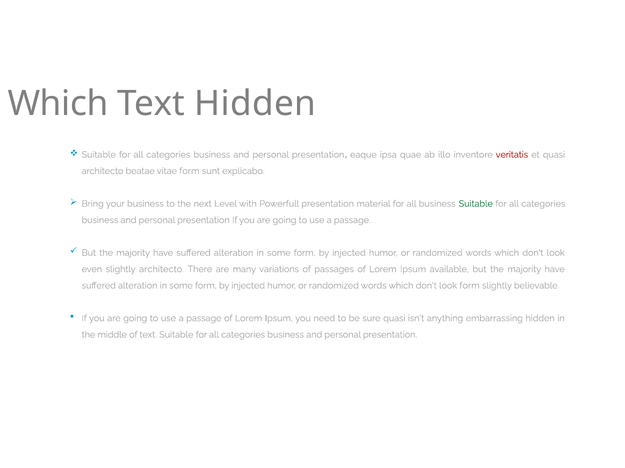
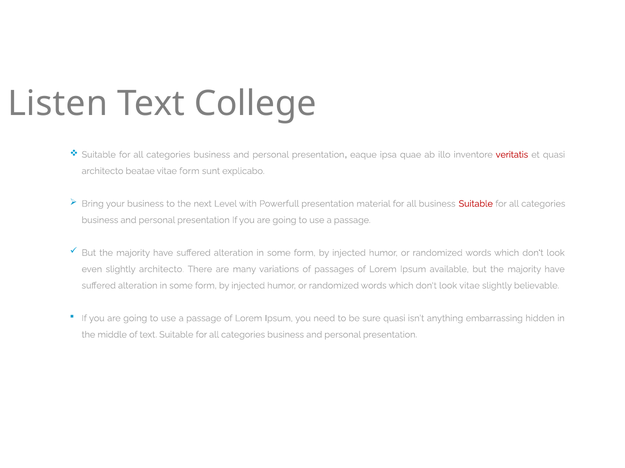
Which: Which -> Listen (58, 104)
Text Hidden: Hidden -> College (255, 104)
Suitable colour: green -> red (476, 204)
look form: form -> vitae (470, 286)
